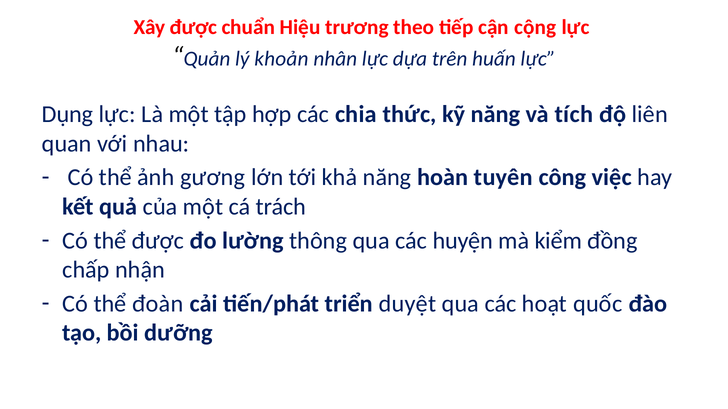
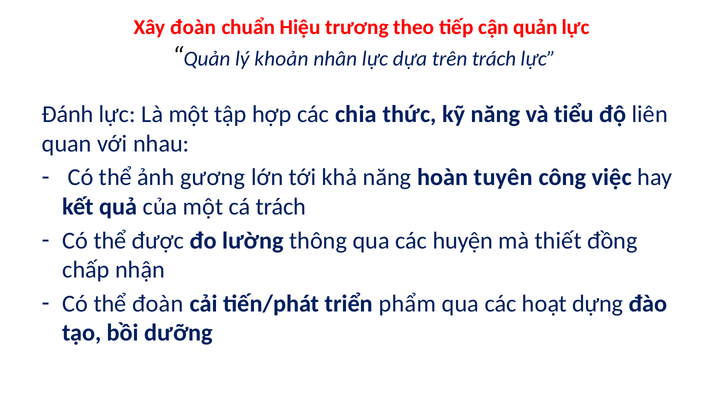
Xây được: được -> đoàn (193, 27)
cận cộng: cộng -> quản (535, 27)
trên huấn: huấn -> trách (494, 59)
Dụng: Dụng -> Đánh (68, 115)
tích: tích -> tiểu (574, 115)
kiểm: kiểm -> thiết (558, 241)
duyệt: duyệt -> phẩm (407, 304)
quốc: quốc -> dựng (598, 304)
